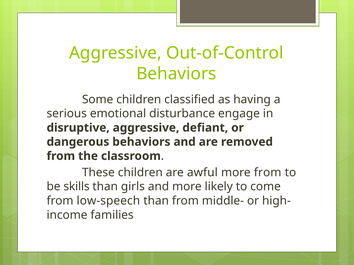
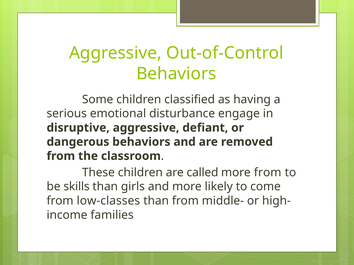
awful: awful -> called (202, 173)
low-speech: low-speech -> low-classes (108, 201)
